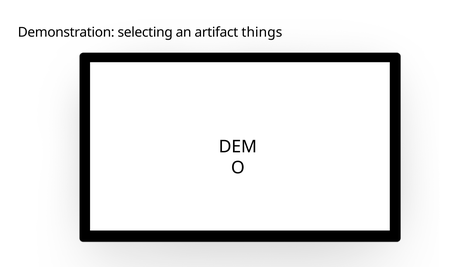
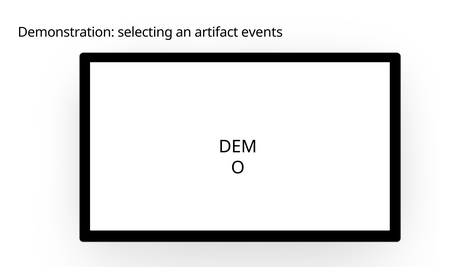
things: things -> events (262, 33)
